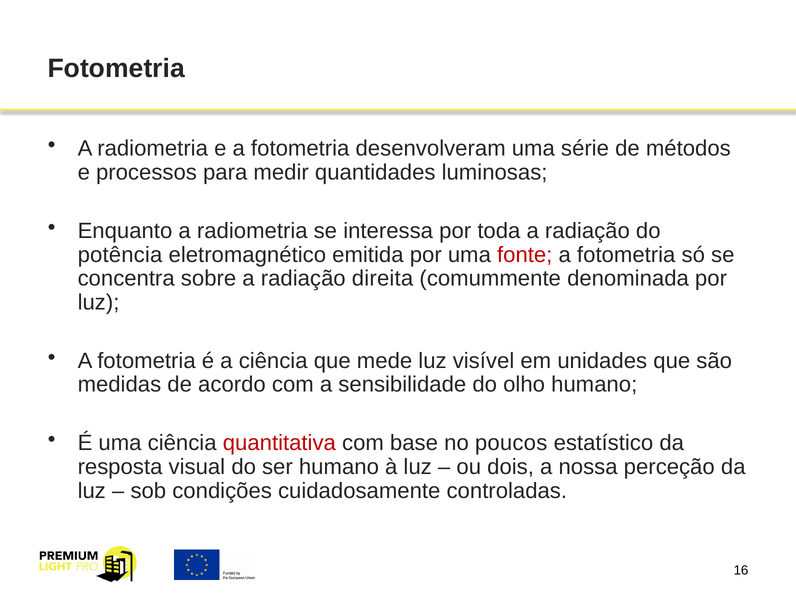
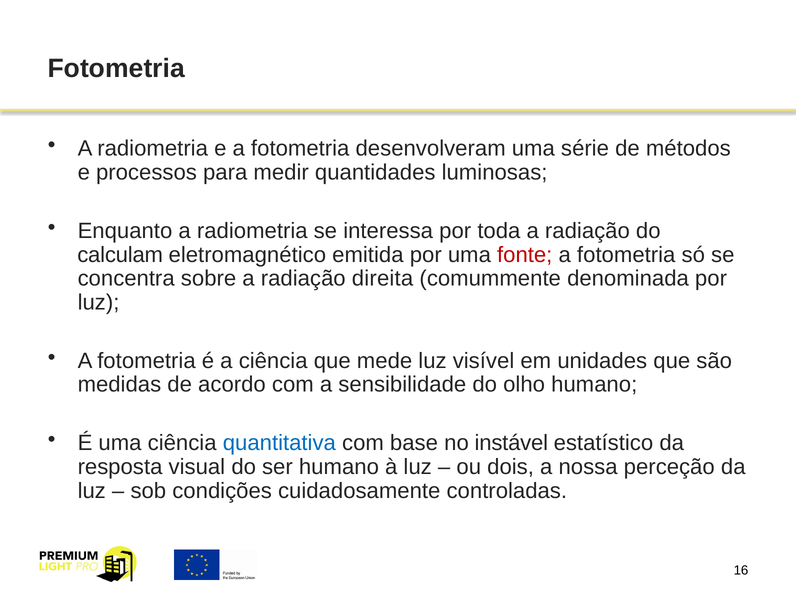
potência: potência -> calculam (120, 255)
quantitativa colour: red -> blue (279, 443)
poucos: poucos -> instável (511, 443)
